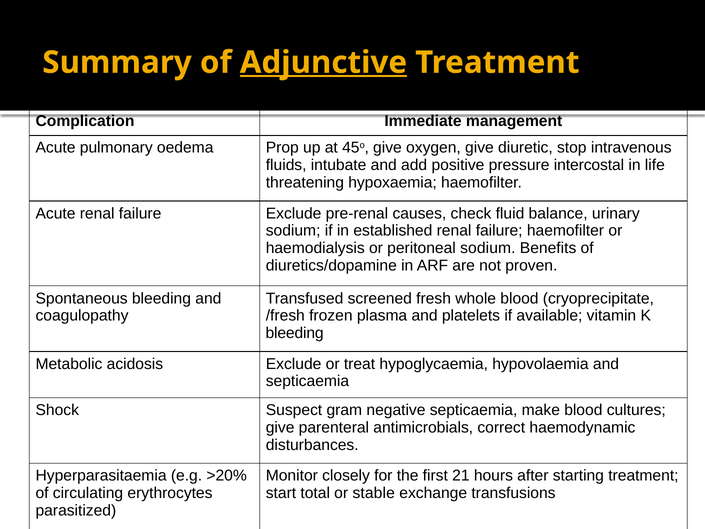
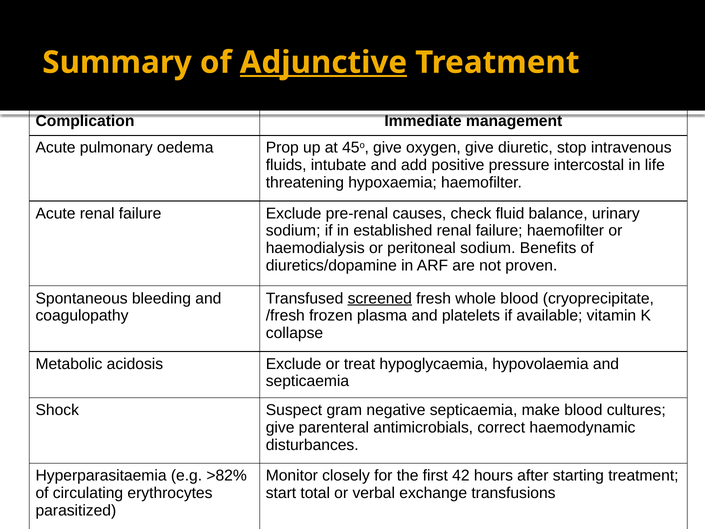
screened underline: none -> present (380, 298)
bleeding: bleeding -> collapse (295, 333)
>20%: >20% -> >82% (227, 475)
21: 21 -> 42 (461, 475)
stable: stable -> verbal (374, 493)
